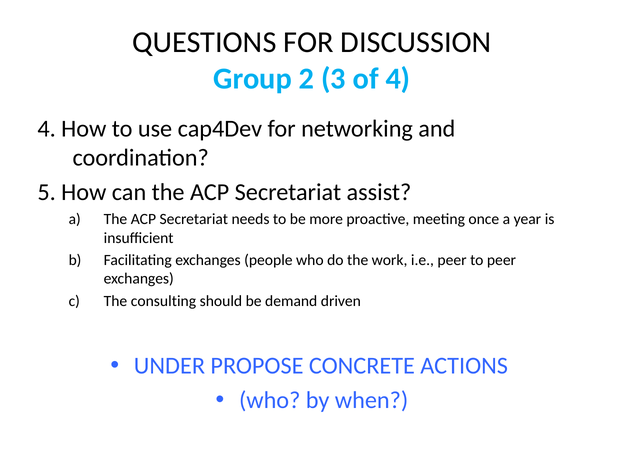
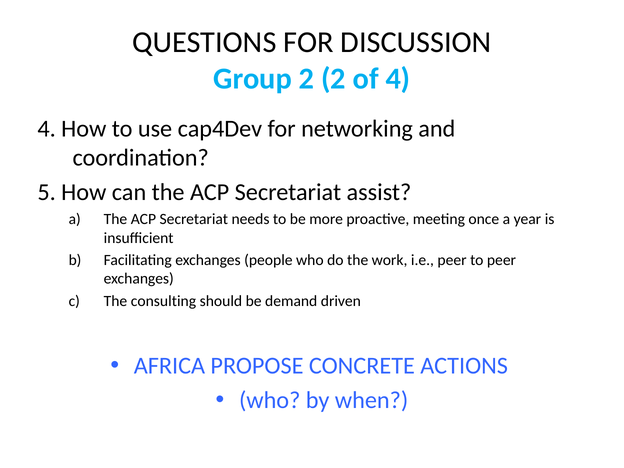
2 3: 3 -> 2 (333, 79)
UNDER: UNDER -> AFRICA (169, 366)
